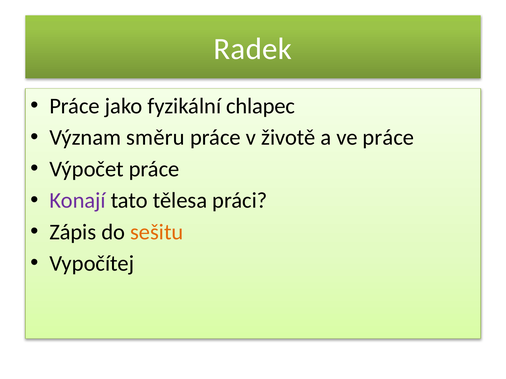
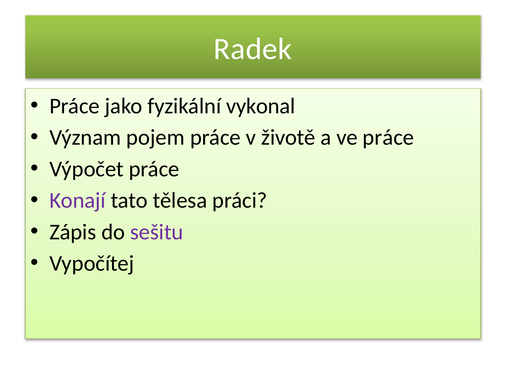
chlapec: chlapec -> vykonal (261, 106)
směru: směru -> pojem (156, 138)
sešitu colour: orange -> purple (157, 232)
